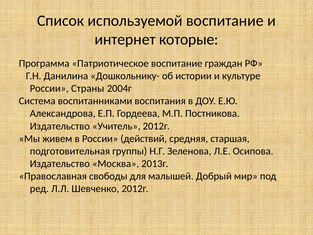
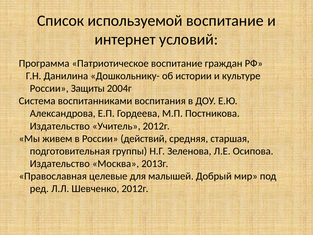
которые: которые -> условий (189, 39)
Страны: Страны -> Защиты (88, 88)
свободы: свободы -> целевые (108, 176)
